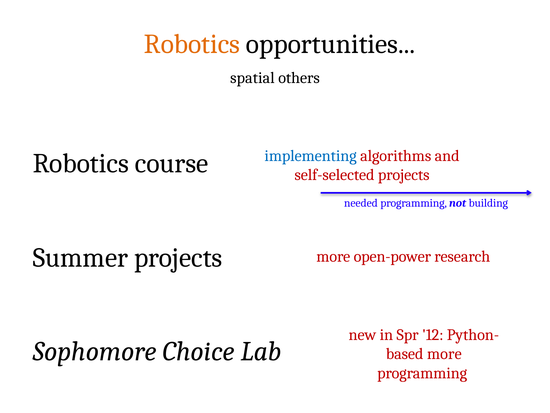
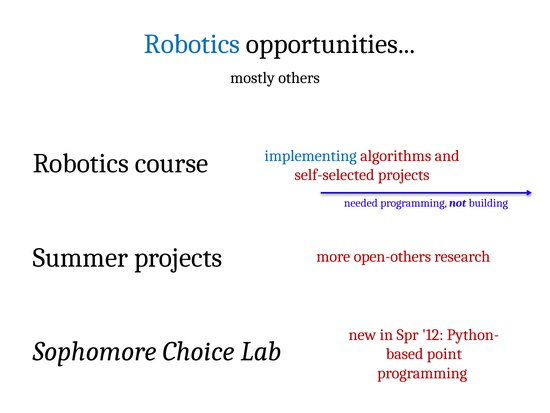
Robotics colour: orange -> blue (192, 44)
spatial: spatial -> mostly (252, 78)
open-power: open-power -> open-others (392, 256)
more: more -> point (444, 354)
